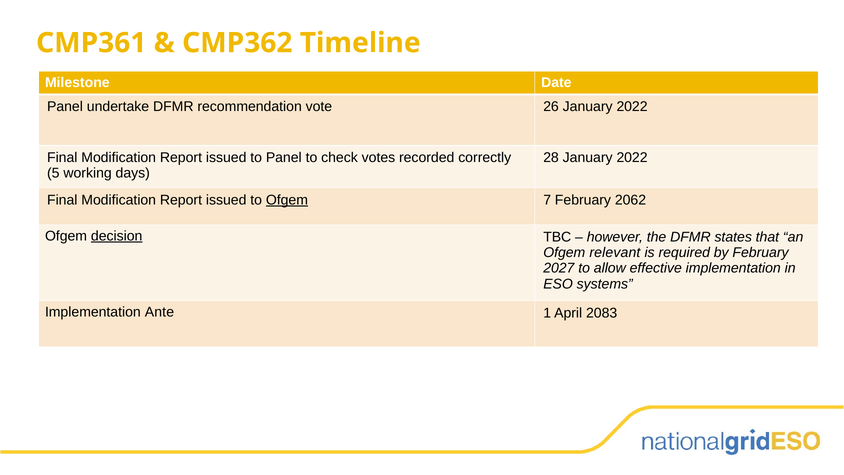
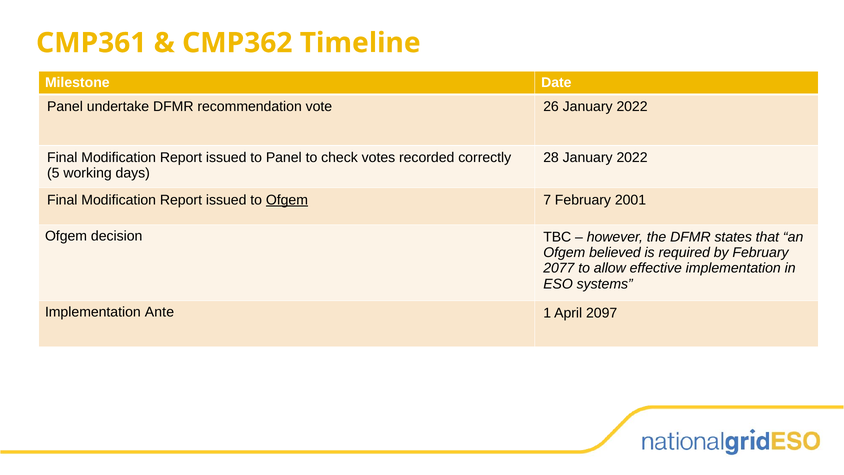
2062: 2062 -> 2001 (631, 200)
decision underline: present -> none (117, 236)
relevant: relevant -> believed (615, 252)
2027: 2027 -> 2077 (559, 268)
2083: 2083 -> 2097 (602, 313)
